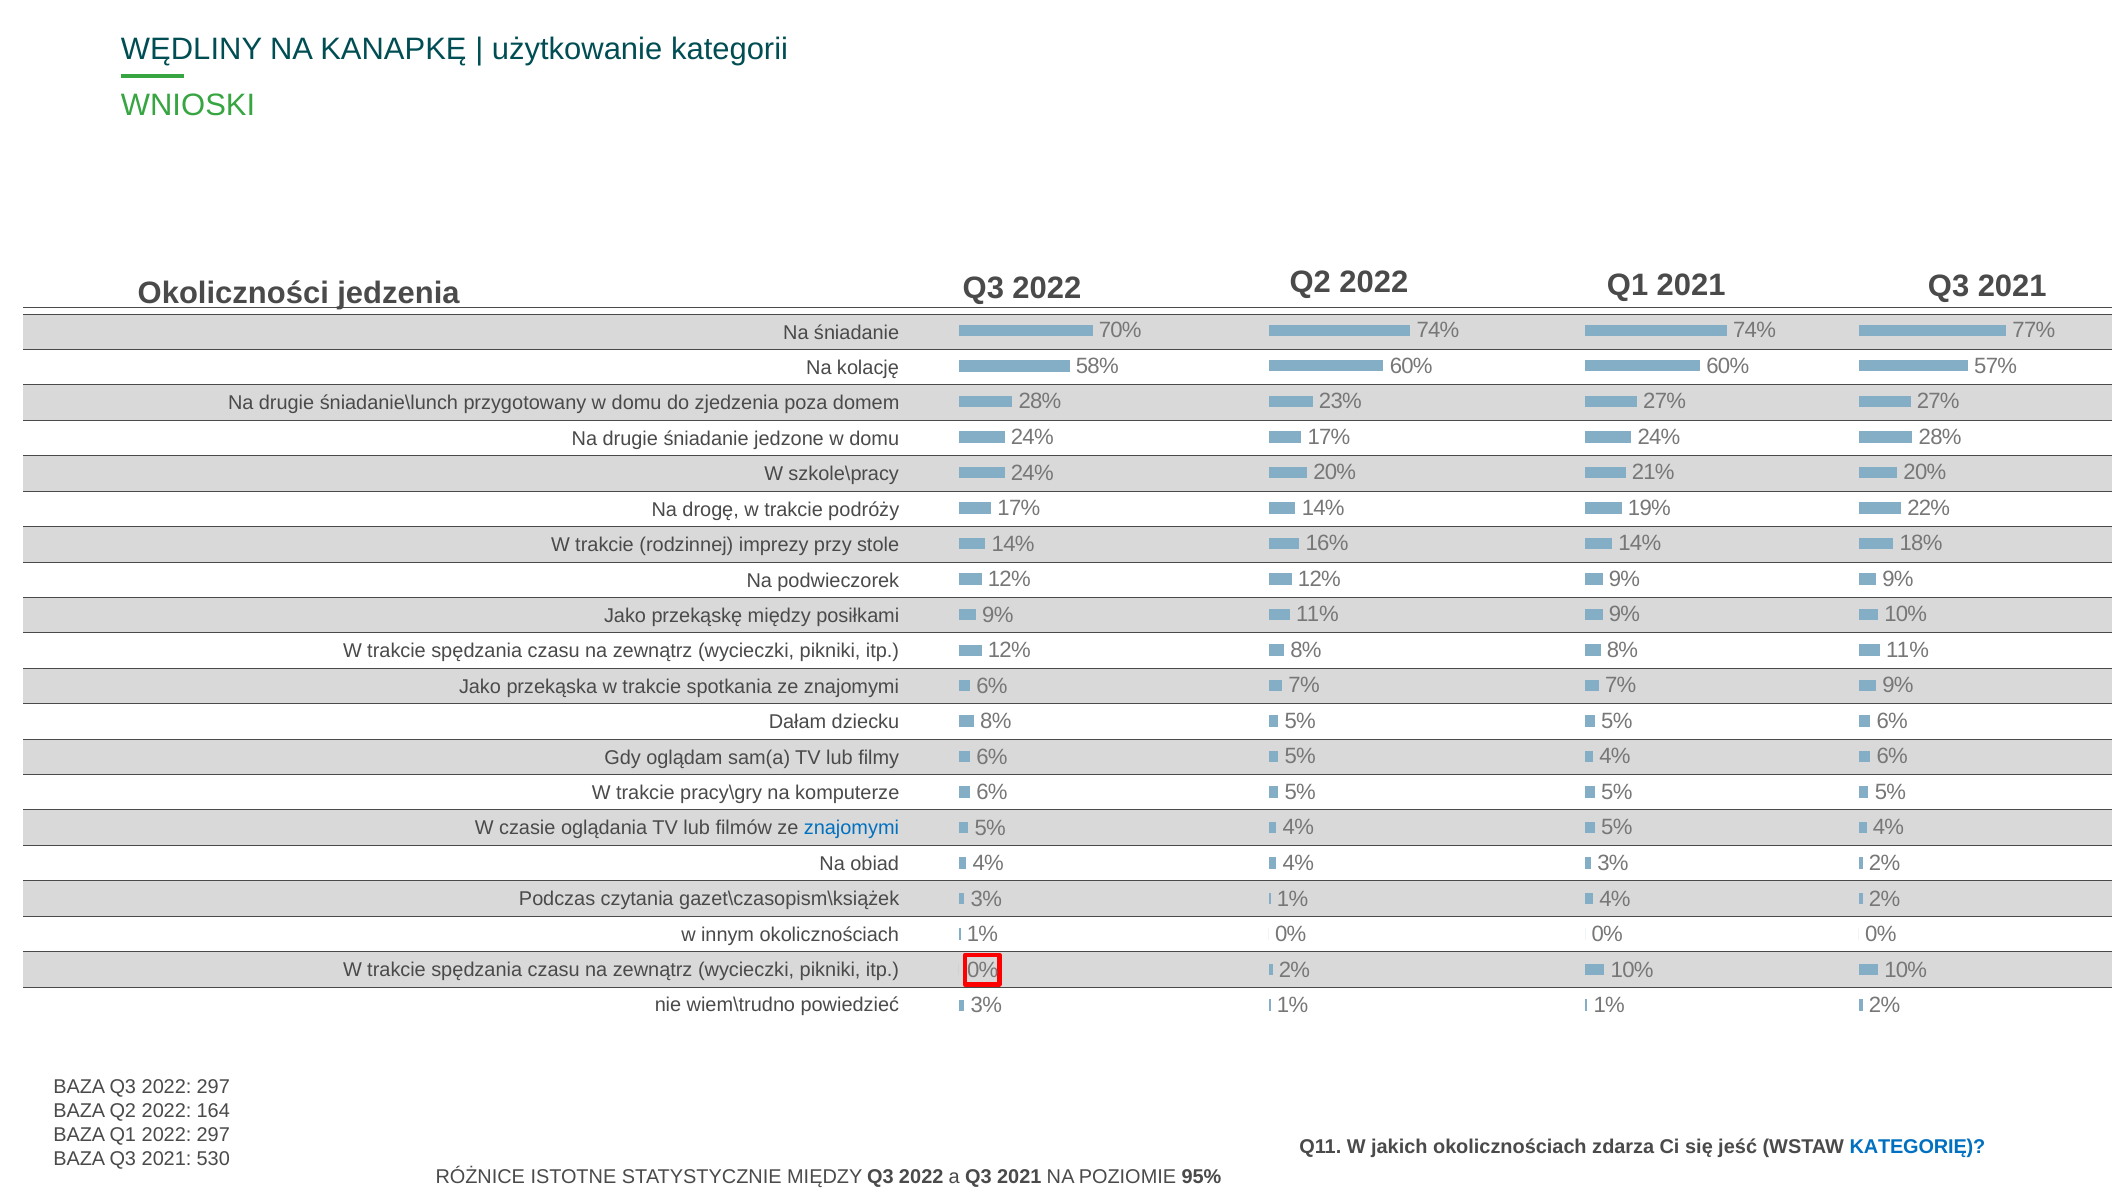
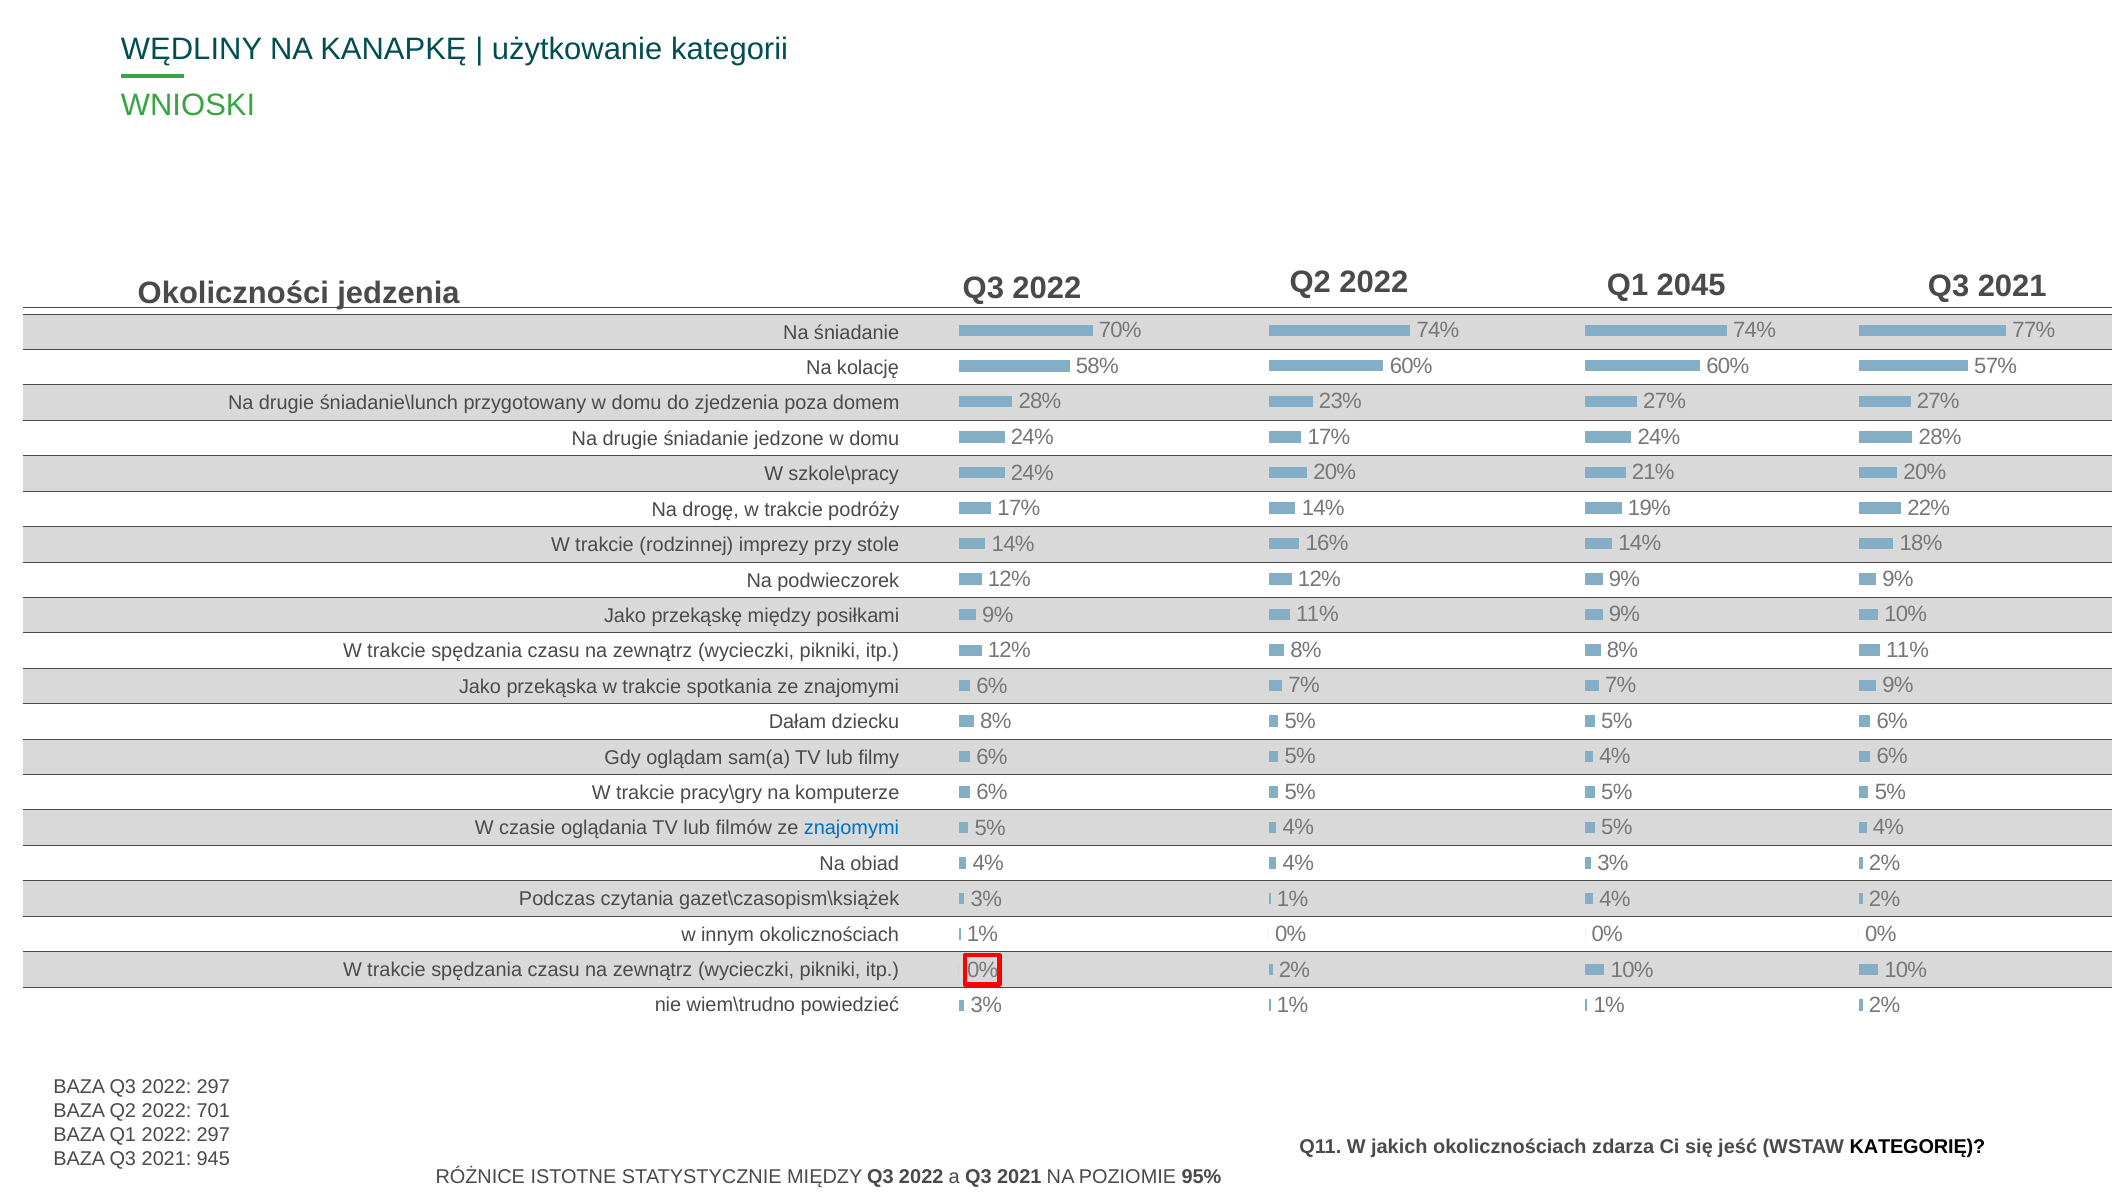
Q1 2021: 2021 -> 2045 (1691, 285)
164: 164 -> 701 (213, 1110)
KATEGORIĘ colour: blue -> black (1917, 1146)
530: 530 -> 945 (213, 1158)
